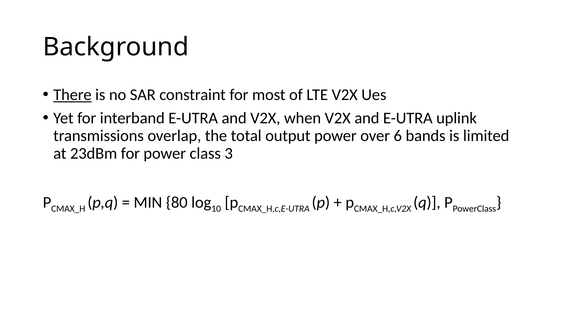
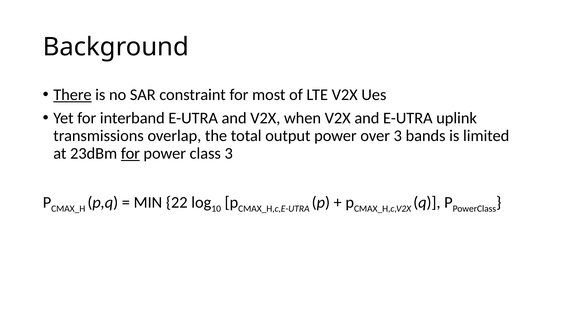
over 6: 6 -> 3 (398, 136)
for underline: none -> present (130, 154)
80: 80 -> 22 (177, 203)
